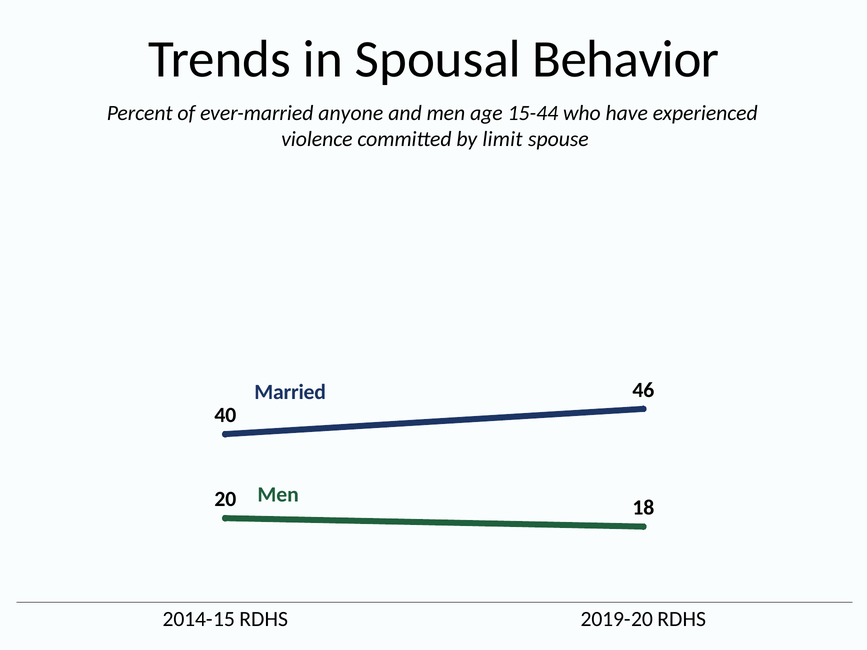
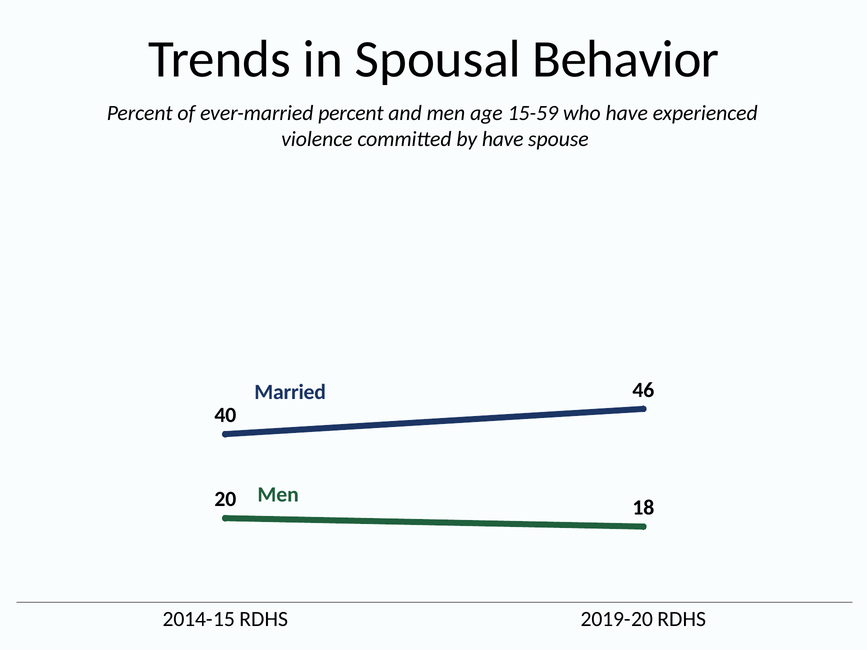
ever-married anyone: anyone -> percent (351, 113)
15-44: 15-44 -> 15-59 (533, 113)
by limit: limit -> have (503, 139)
